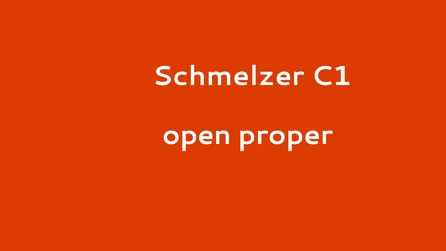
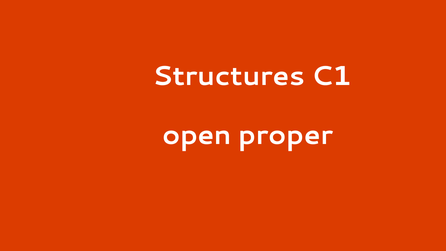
Schmelzer: Schmelzer -> Structures (229, 76)
